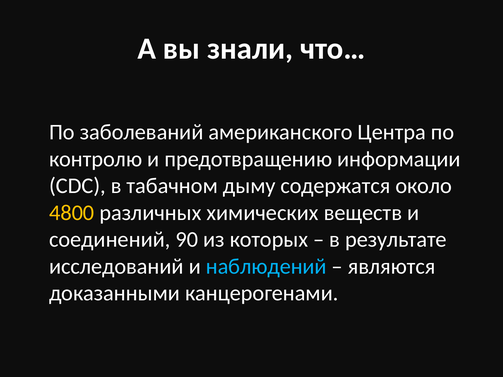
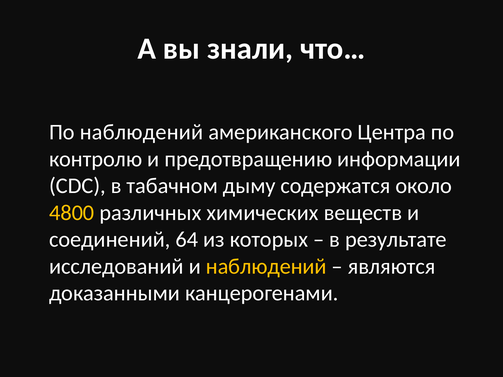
По заболеваний: заболеваний -> наблюдений (141, 132)
90: 90 -> 64 (187, 240)
наблюдений colour: light blue -> yellow (266, 267)
